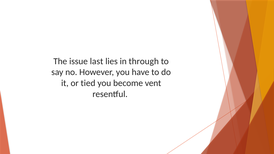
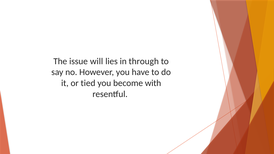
last: last -> will (97, 61)
vent: vent -> with (153, 83)
